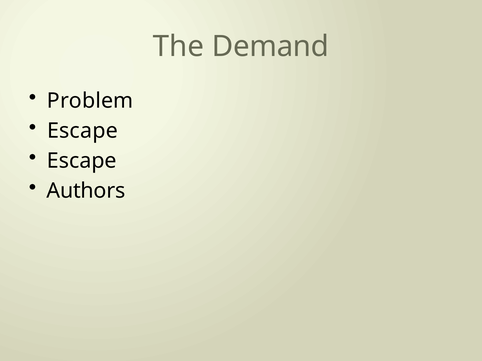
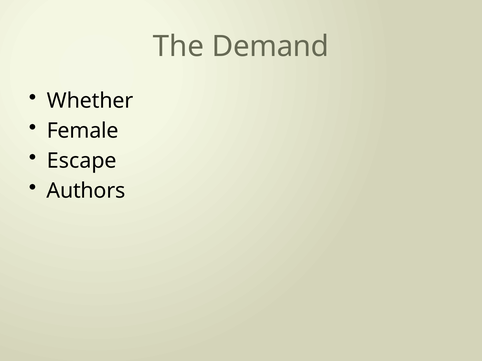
Problem: Problem -> Whether (90, 101)
Escape: Escape -> Female (83, 131)
